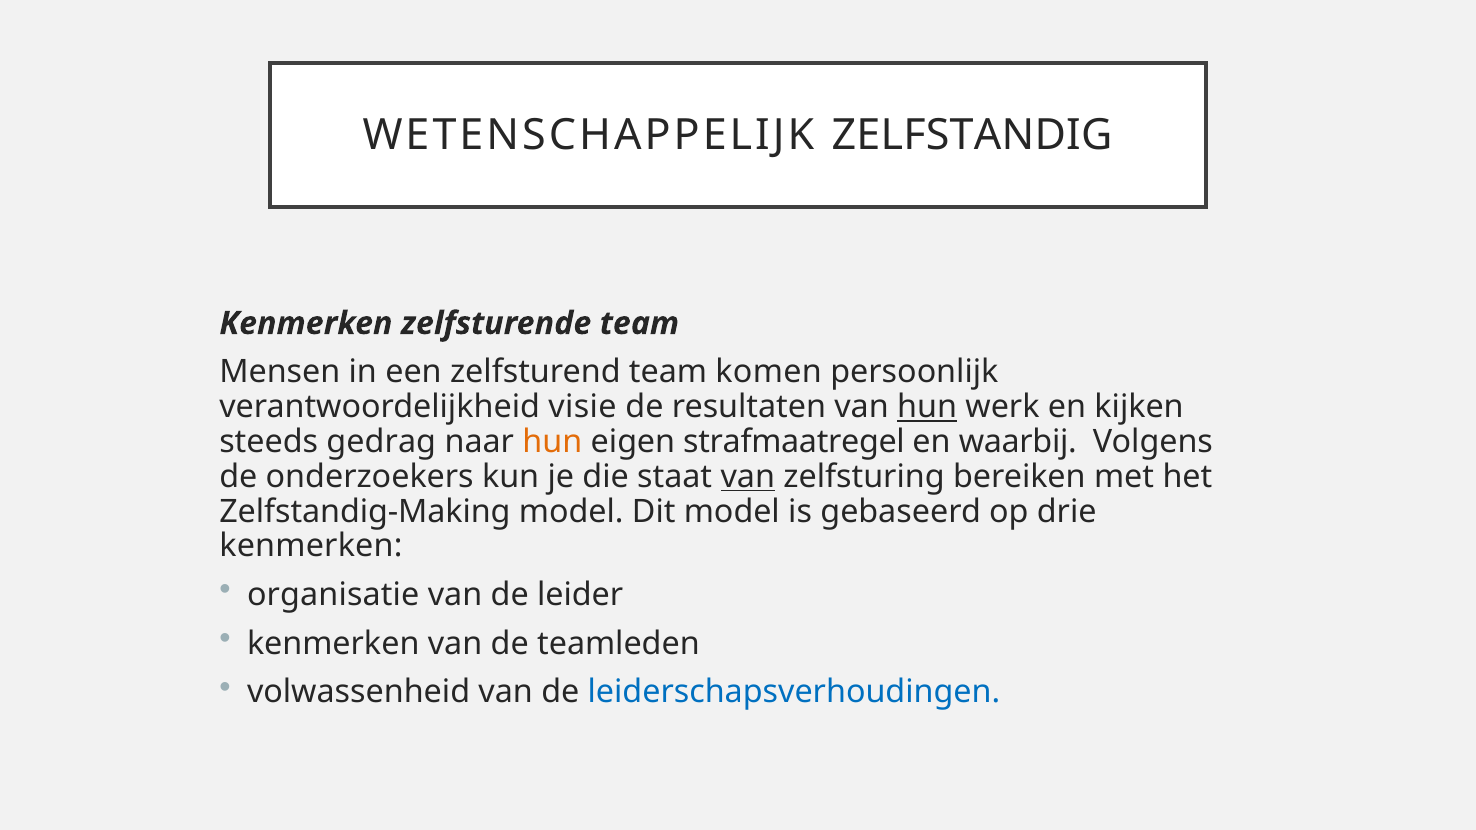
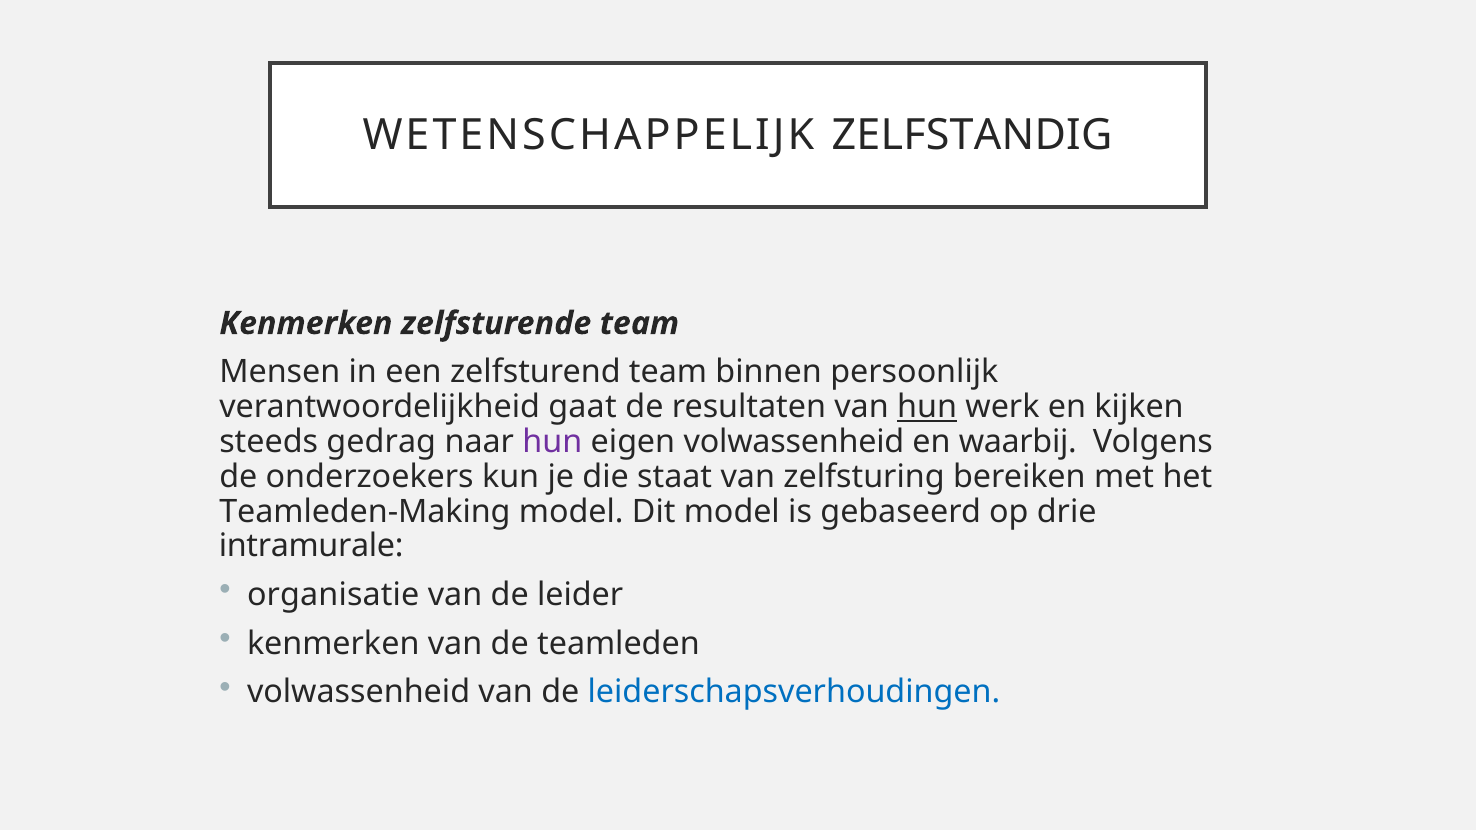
komen: komen -> binnen (769, 372)
visie: visie -> gaat (583, 407)
hun colour: orange -> purple (552, 442)
eigen strafmaatregel: strafmaatregel -> volwassenheid (794, 442)
van underline: present -> none (748, 477)
Zelfstandig-Making: Zelfstandig-Making -> Teamleden-Making (365, 512)
kenmerken: kenmerken -> intramurale (311, 546)
